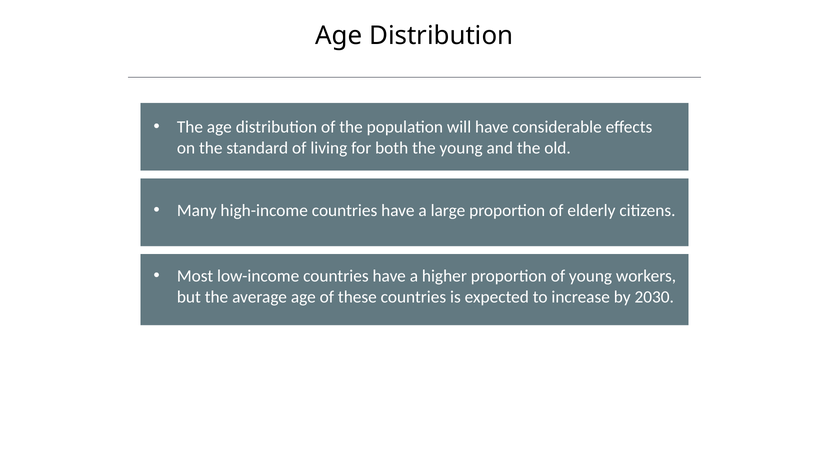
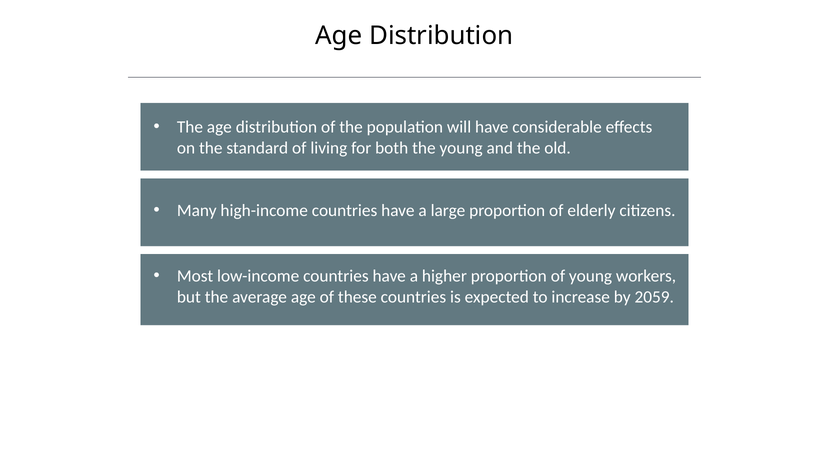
2030: 2030 -> 2059 (654, 297)
